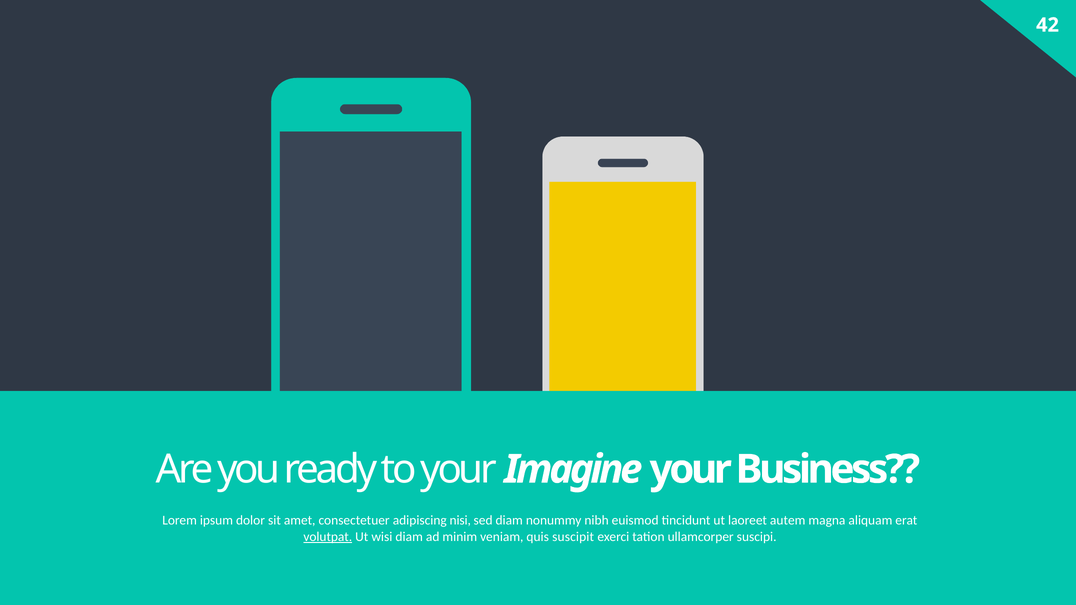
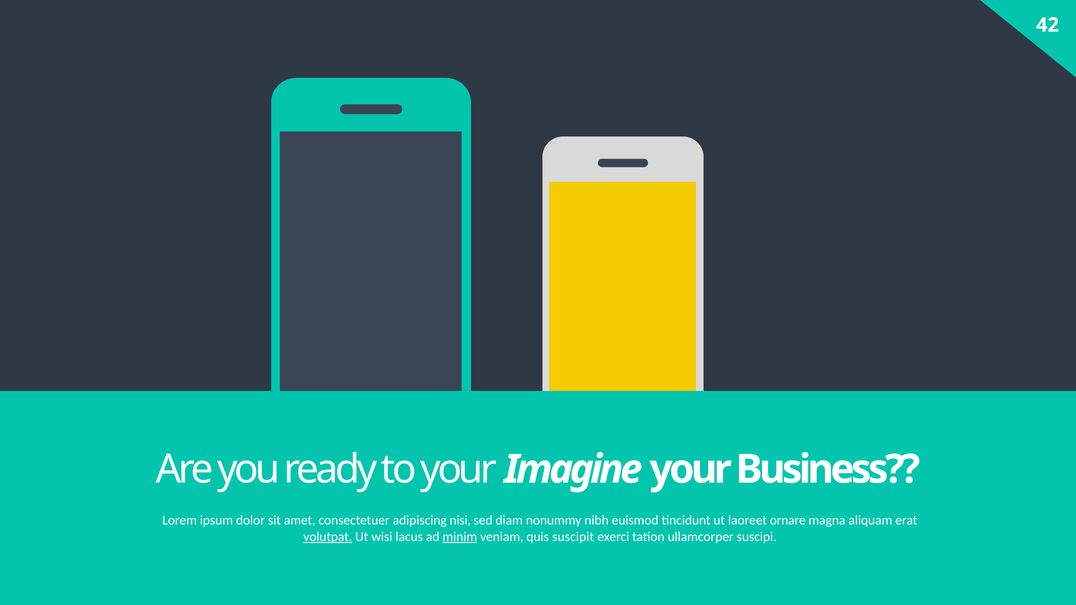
autem: autem -> ornare (788, 521)
wisi diam: diam -> lacus (409, 537)
minim underline: none -> present (460, 537)
